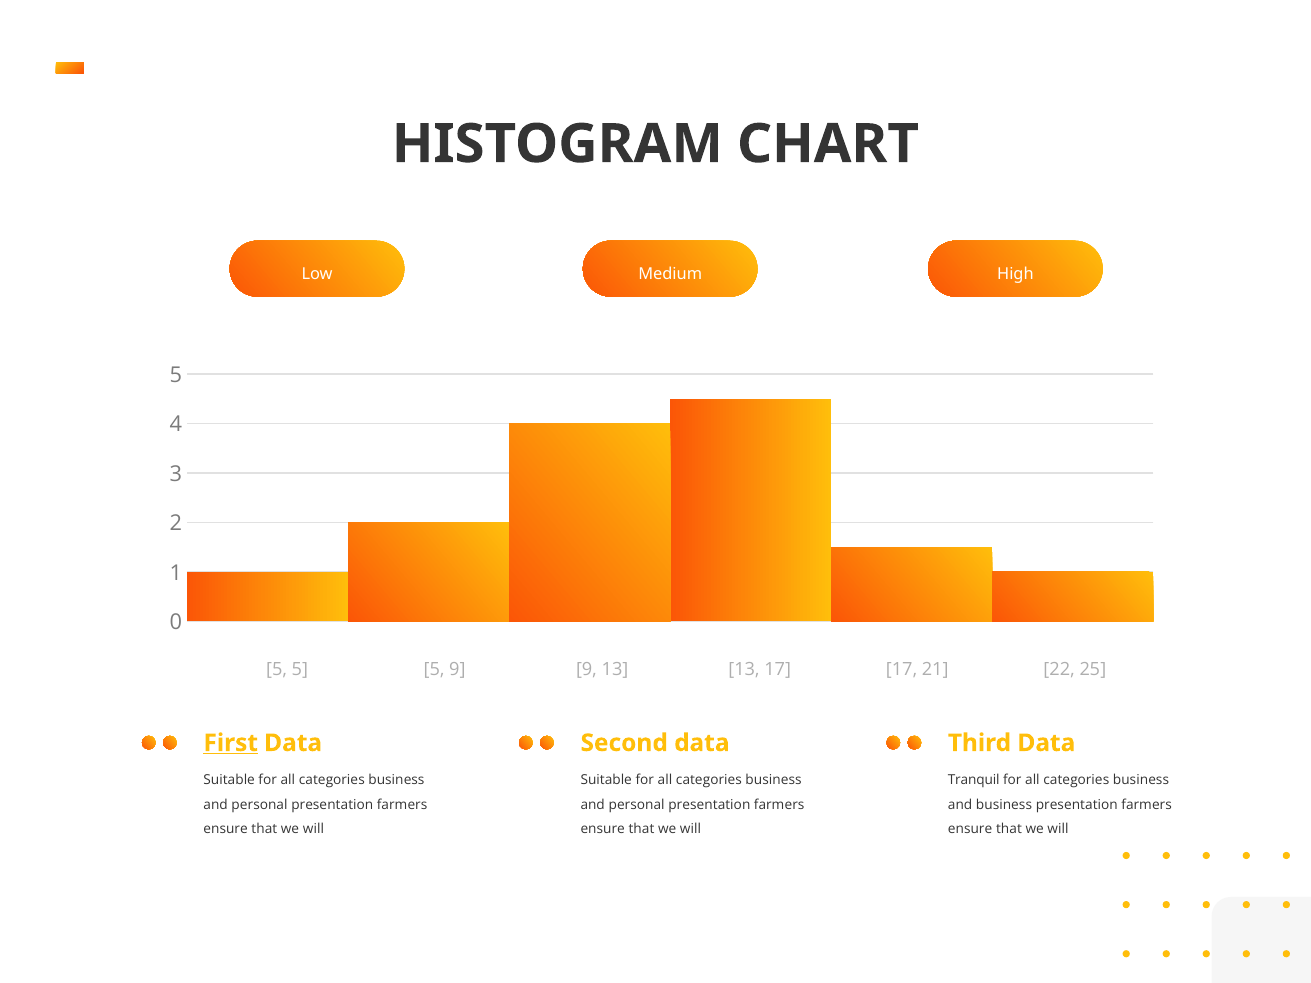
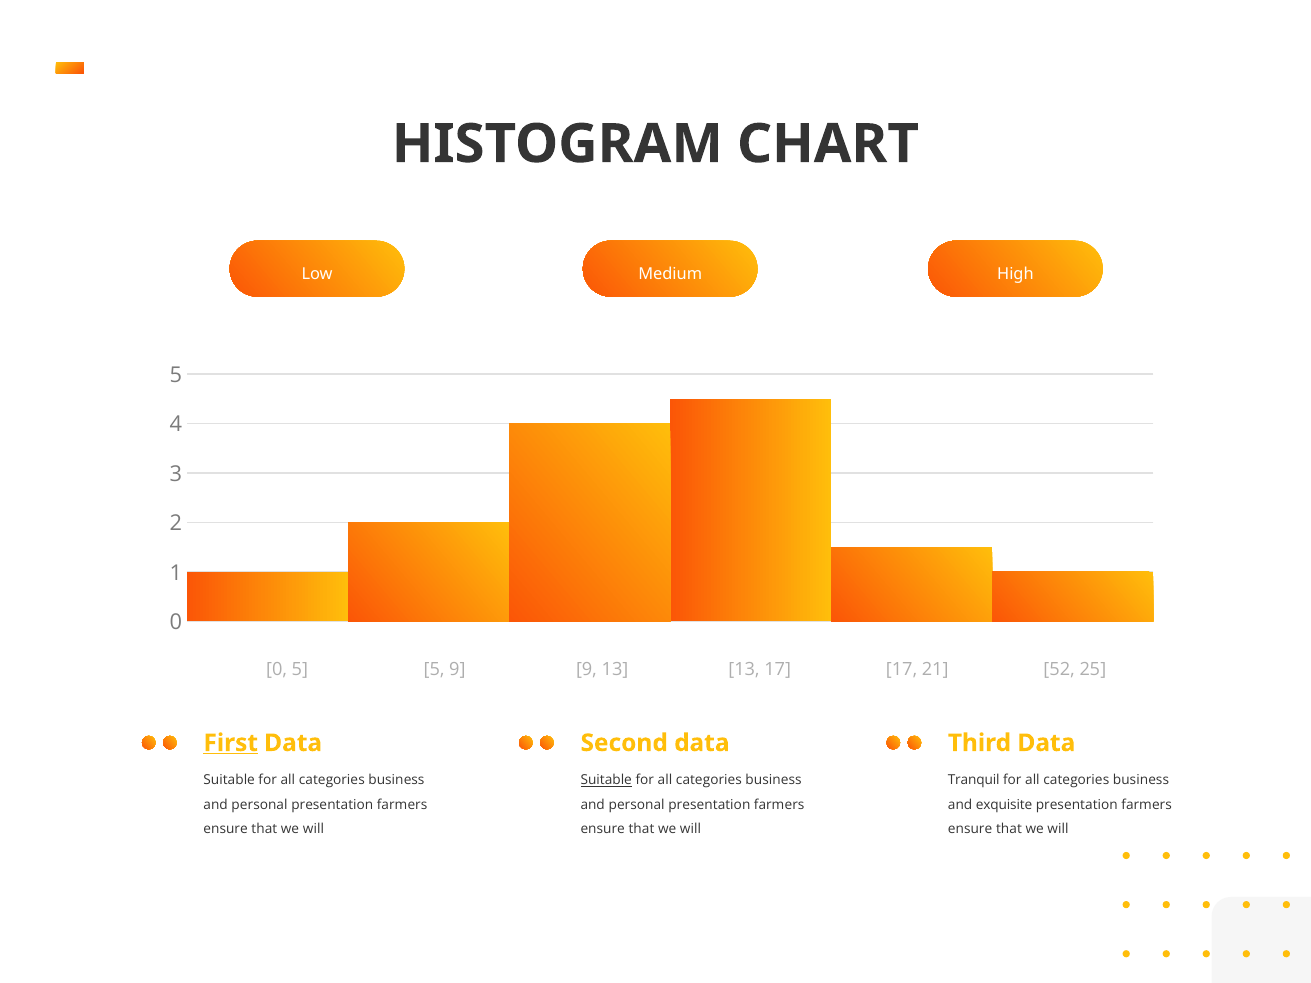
5: 5 -> 0 (277, 670)
22: 22 -> 52 (1059, 670)
Suitable underline: none -> present (606, 780)
and business: business -> exquisite (1004, 805)
